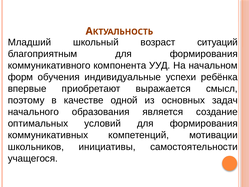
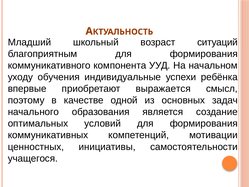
форм: форм -> уходу (20, 77)
школьников: школьников -> ценностных (36, 147)
